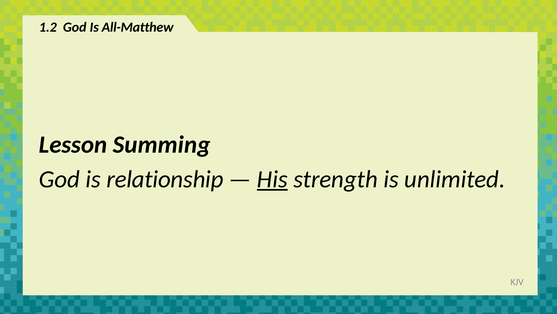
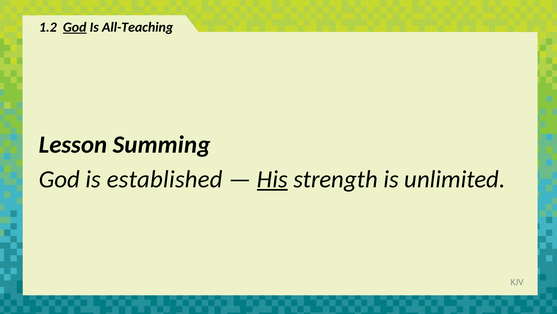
God underline: none -> present (75, 27)
All-Matthew: All-Matthew -> All-Teaching (138, 27)
relationship: relationship -> established (165, 179)
